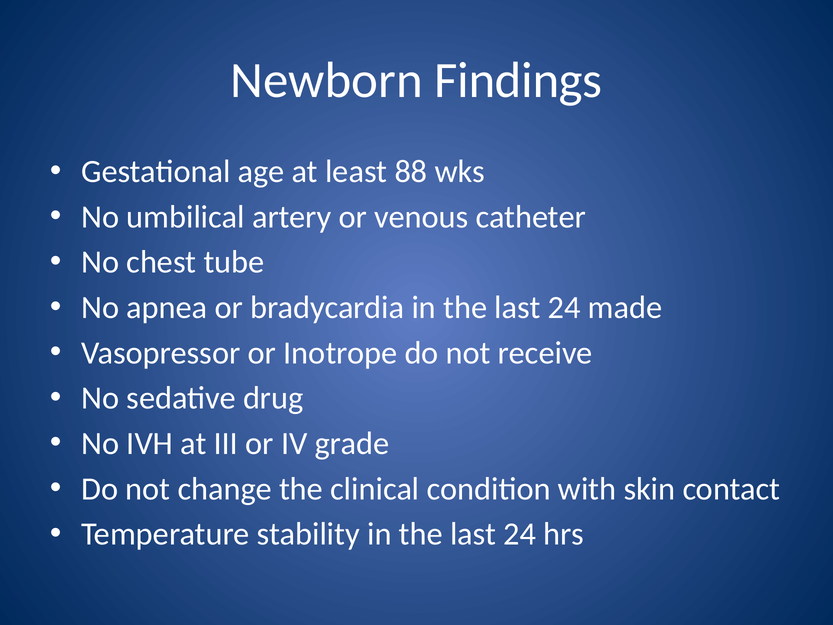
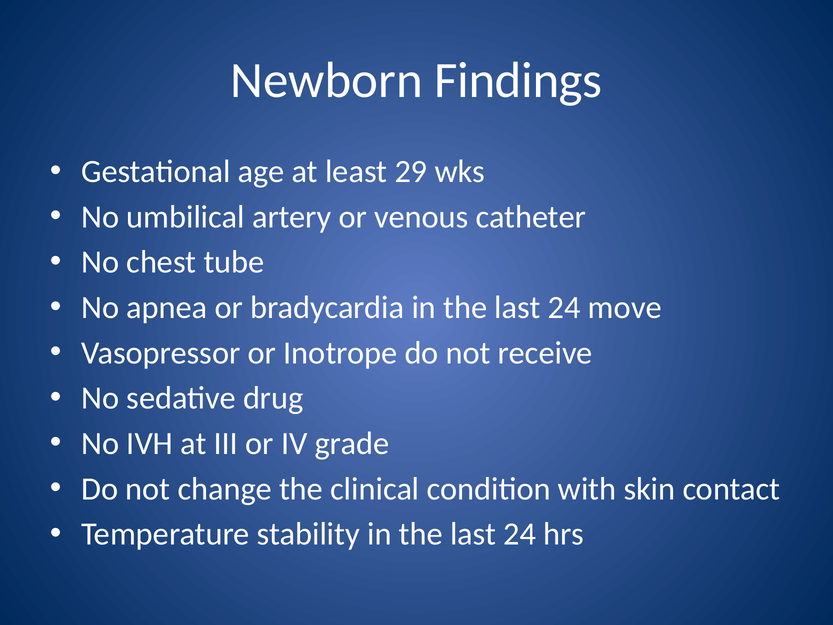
88: 88 -> 29 (411, 172)
made: made -> move (625, 307)
